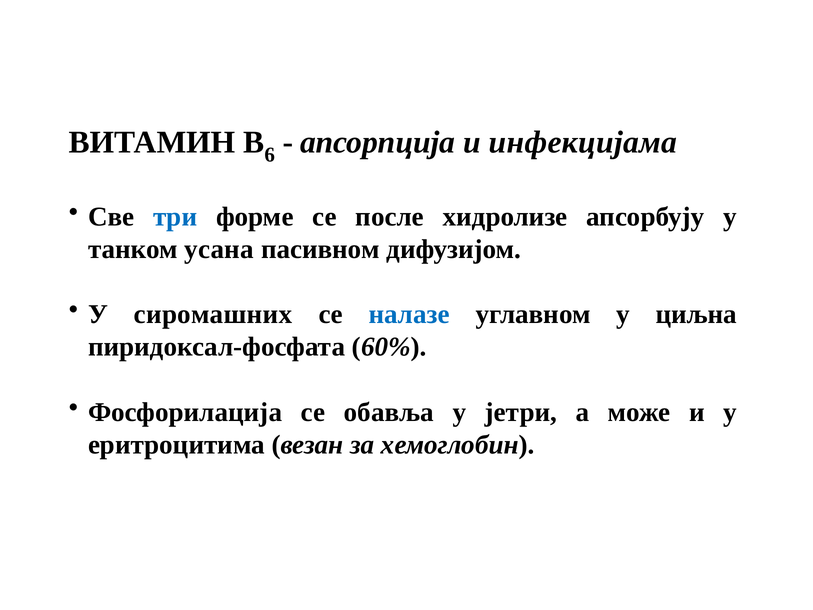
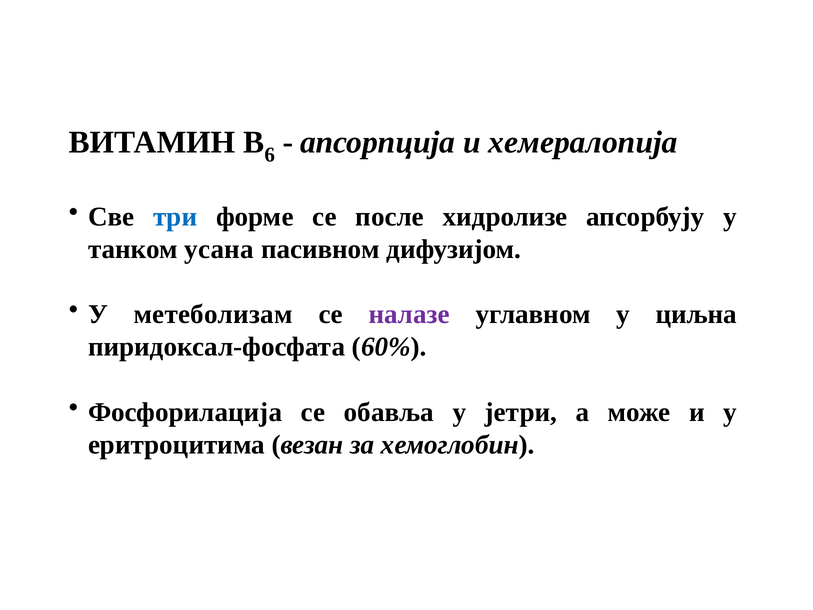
инфекцијама: инфекцијама -> хемералопија (583, 142)
сиромашних: сиромашних -> метеболизам (213, 314)
налазе colour: blue -> purple (409, 314)
